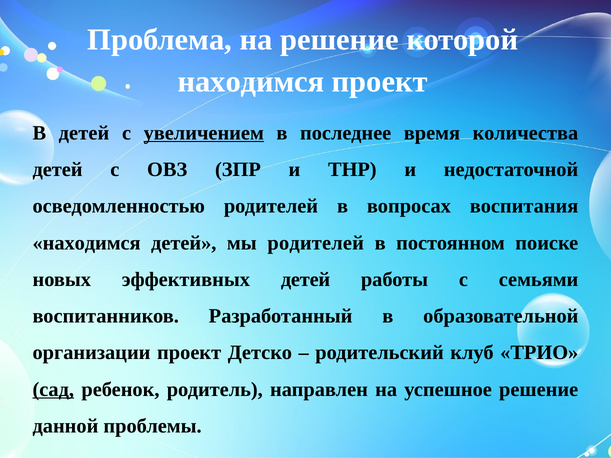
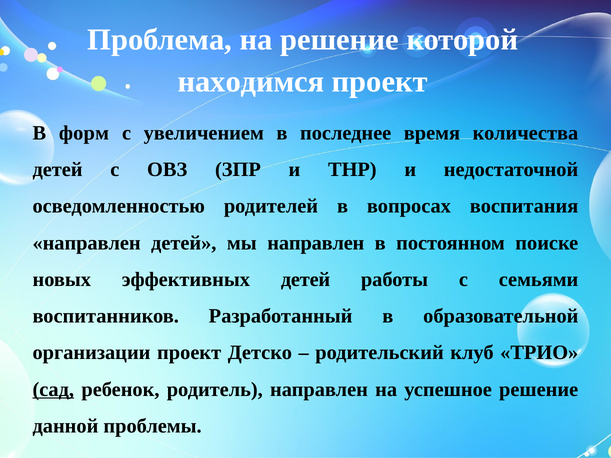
В детей: детей -> форм (84, 133)
увеличением underline: present -> none (204, 133)
находимся: находимся -> направлен (87, 243)
мы родителей: родителей -> направлен (316, 243)
